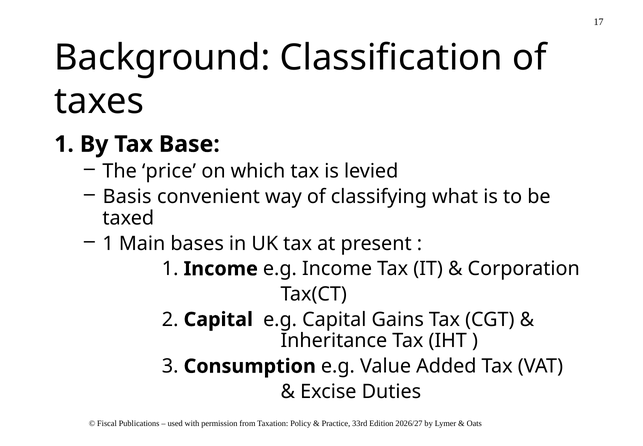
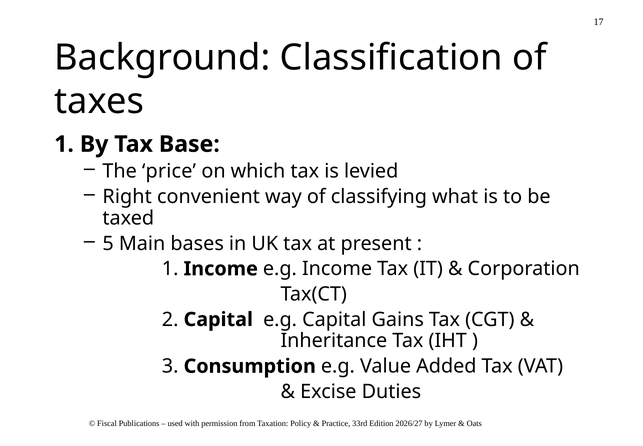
Basis: Basis -> Right (127, 196)
1: 1 -> 5 (108, 243)
